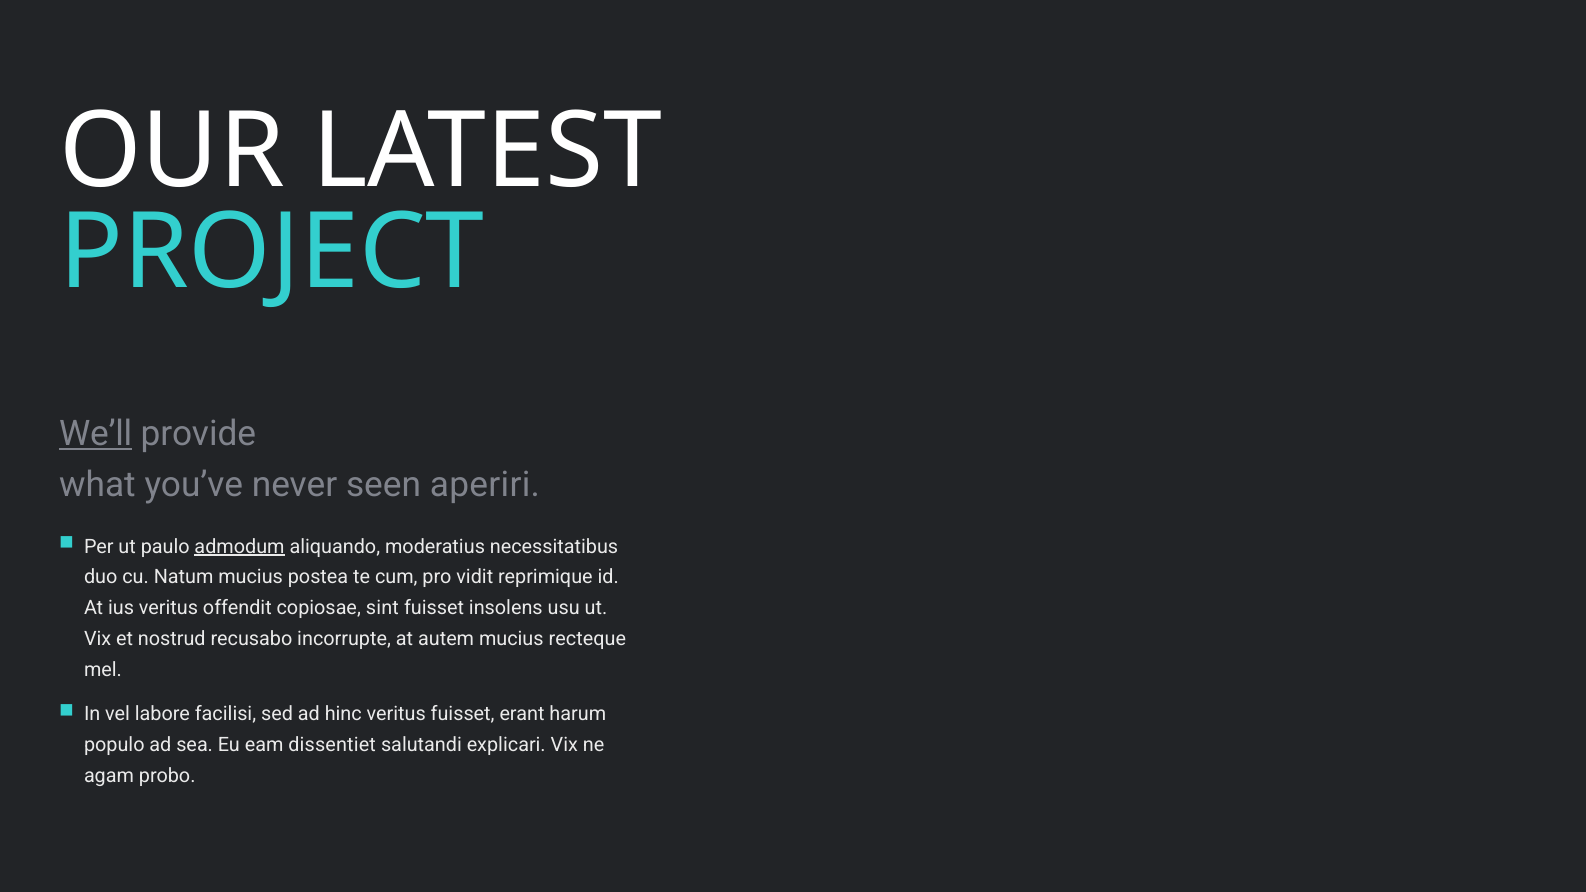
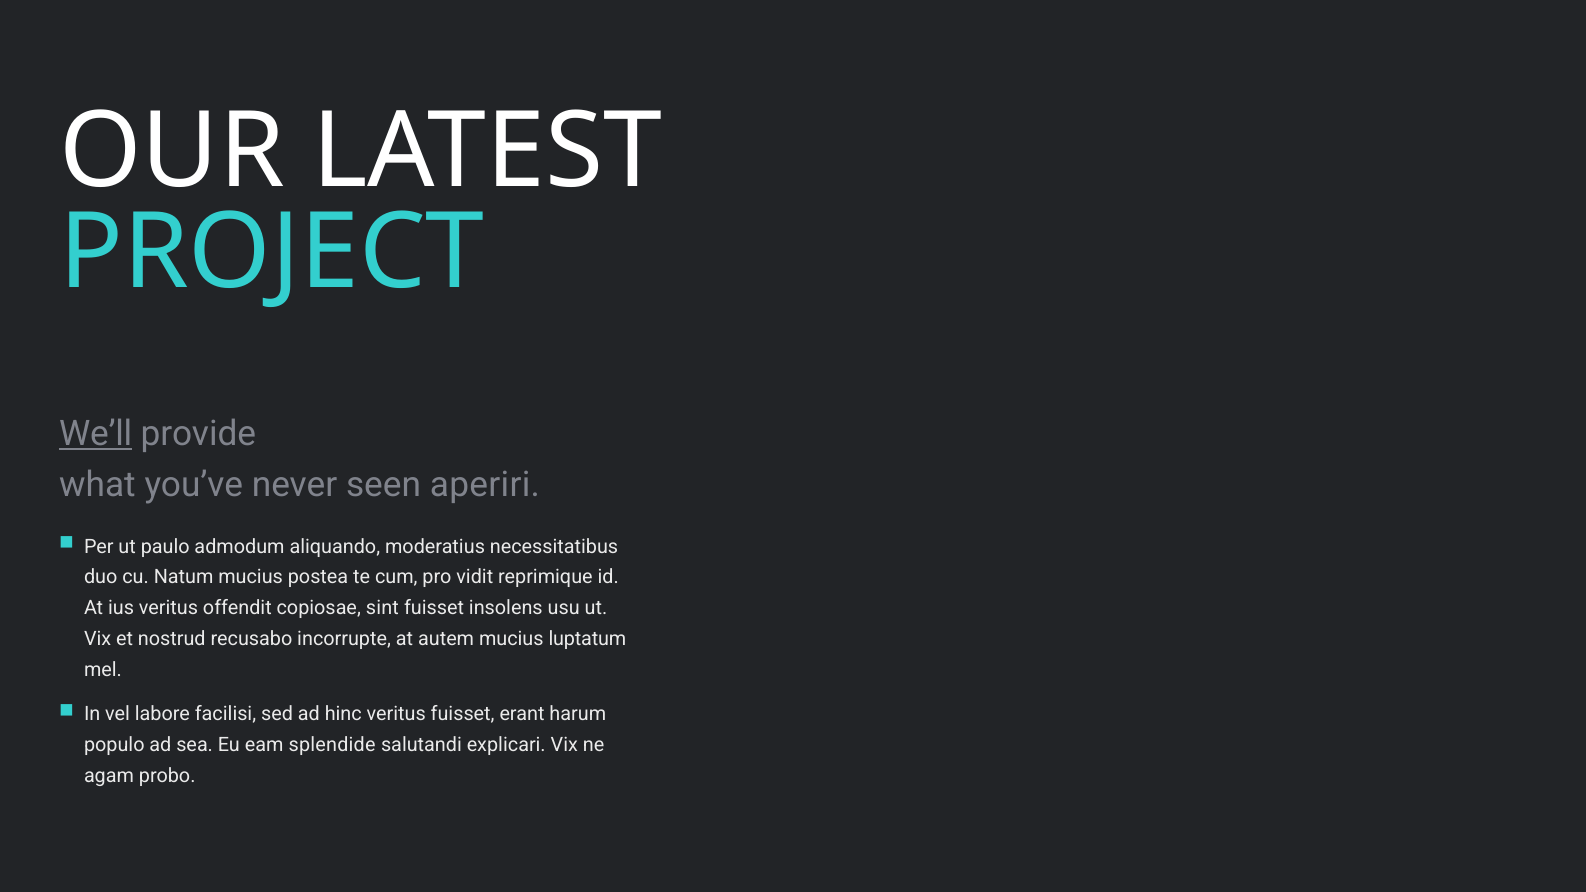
admodum underline: present -> none (240, 547)
recteque: recteque -> luptatum (587, 639)
dissentiet: dissentiet -> splendide (332, 745)
